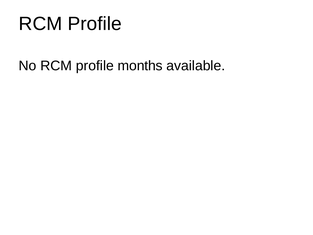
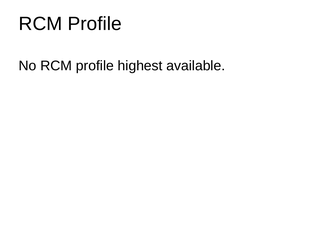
months: months -> highest (140, 66)
